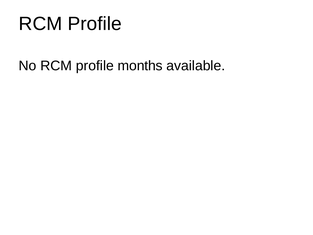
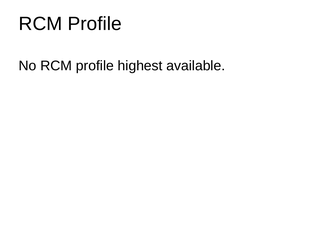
months: months -> highest (140, 66)
